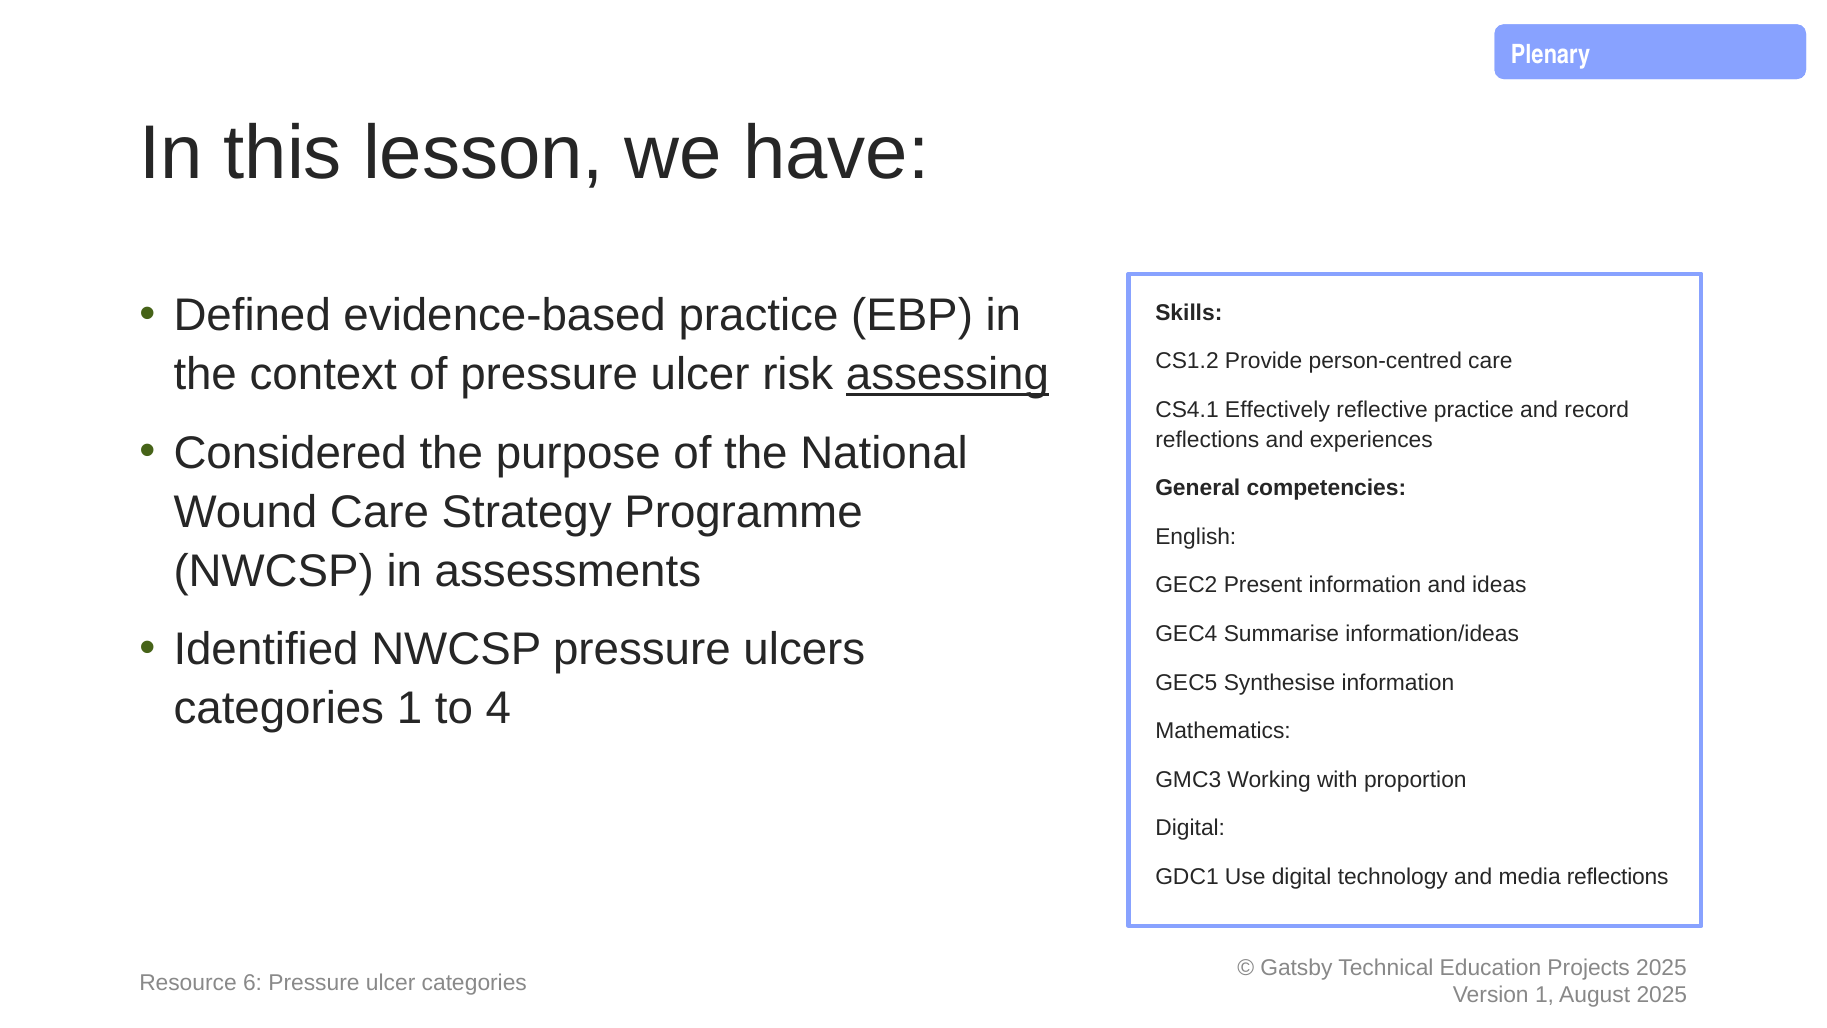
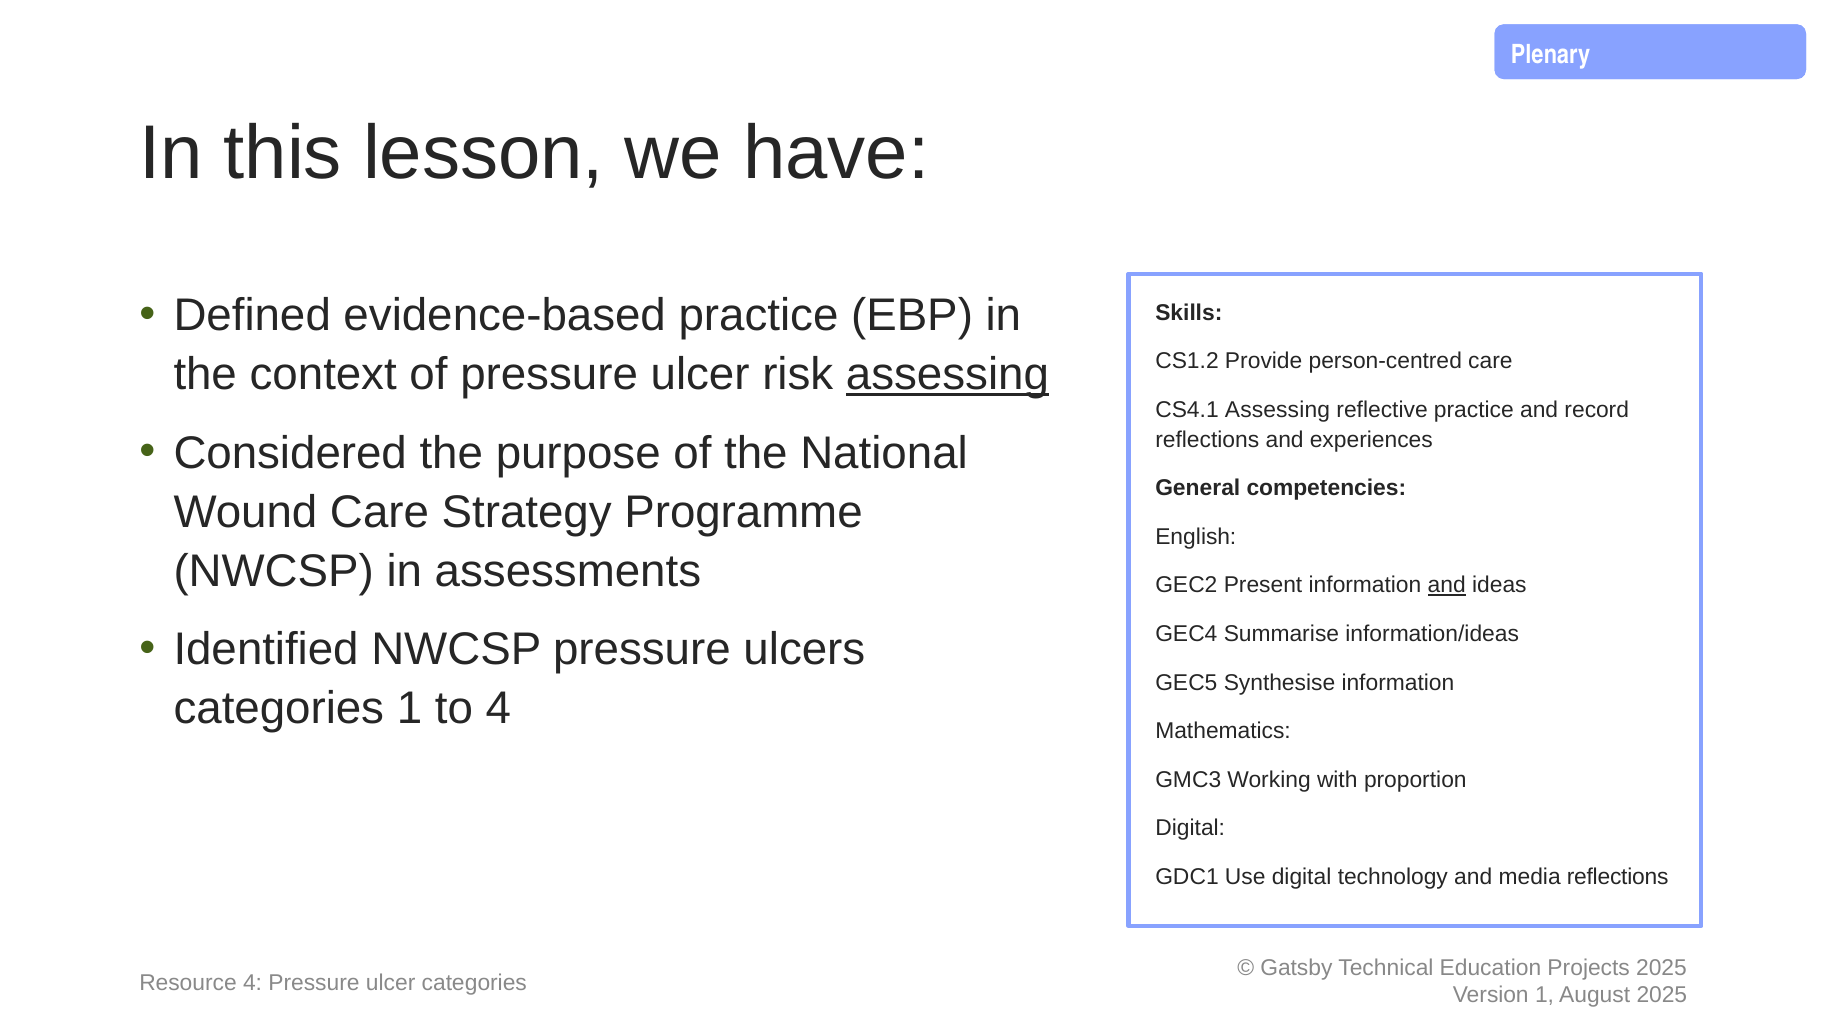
CS4.1 Effectively: Effectively -> Assessing (1277, 410)
and underline: none -> present (1447, 585)
Resource 6: 6 -> 4 (253, 982)
